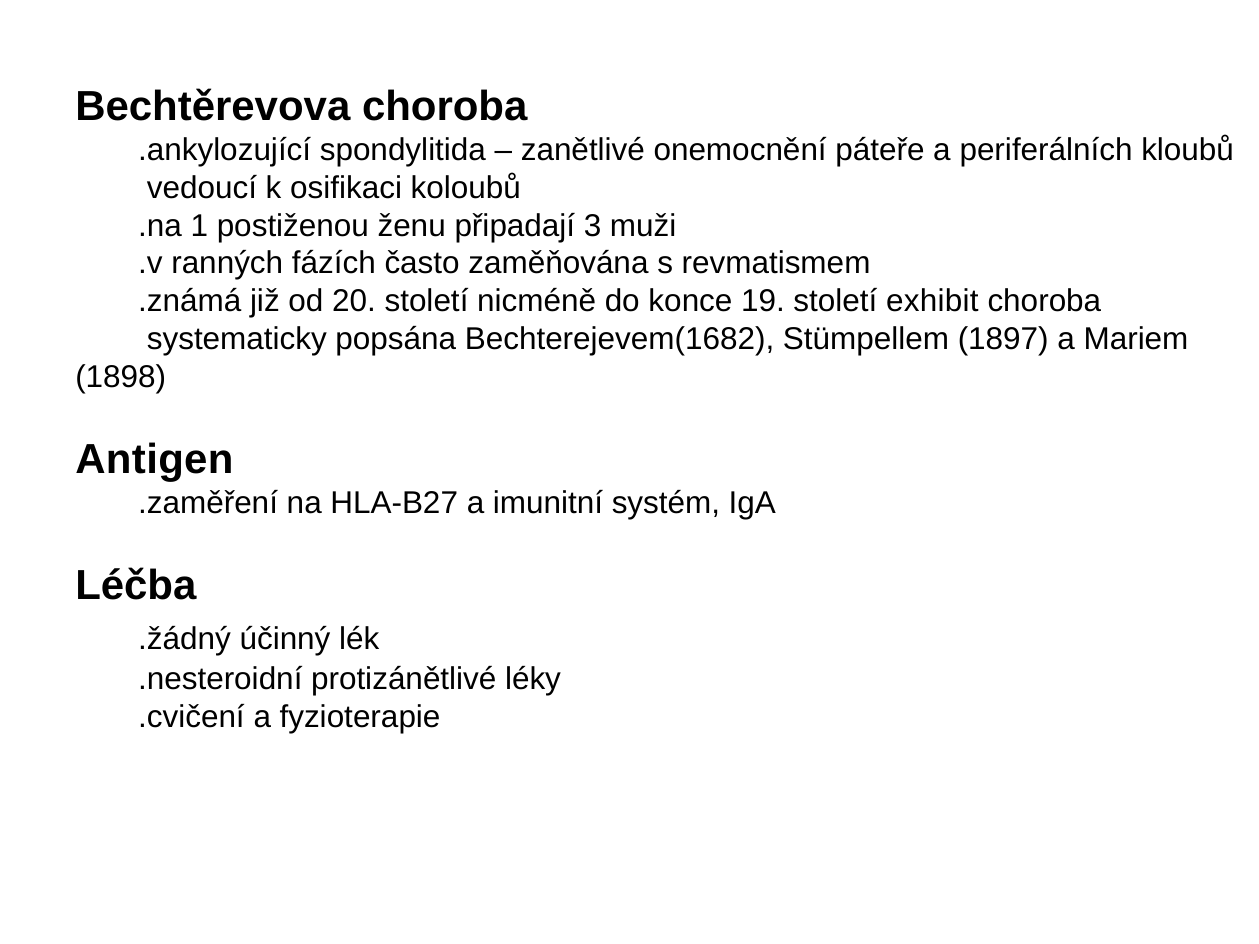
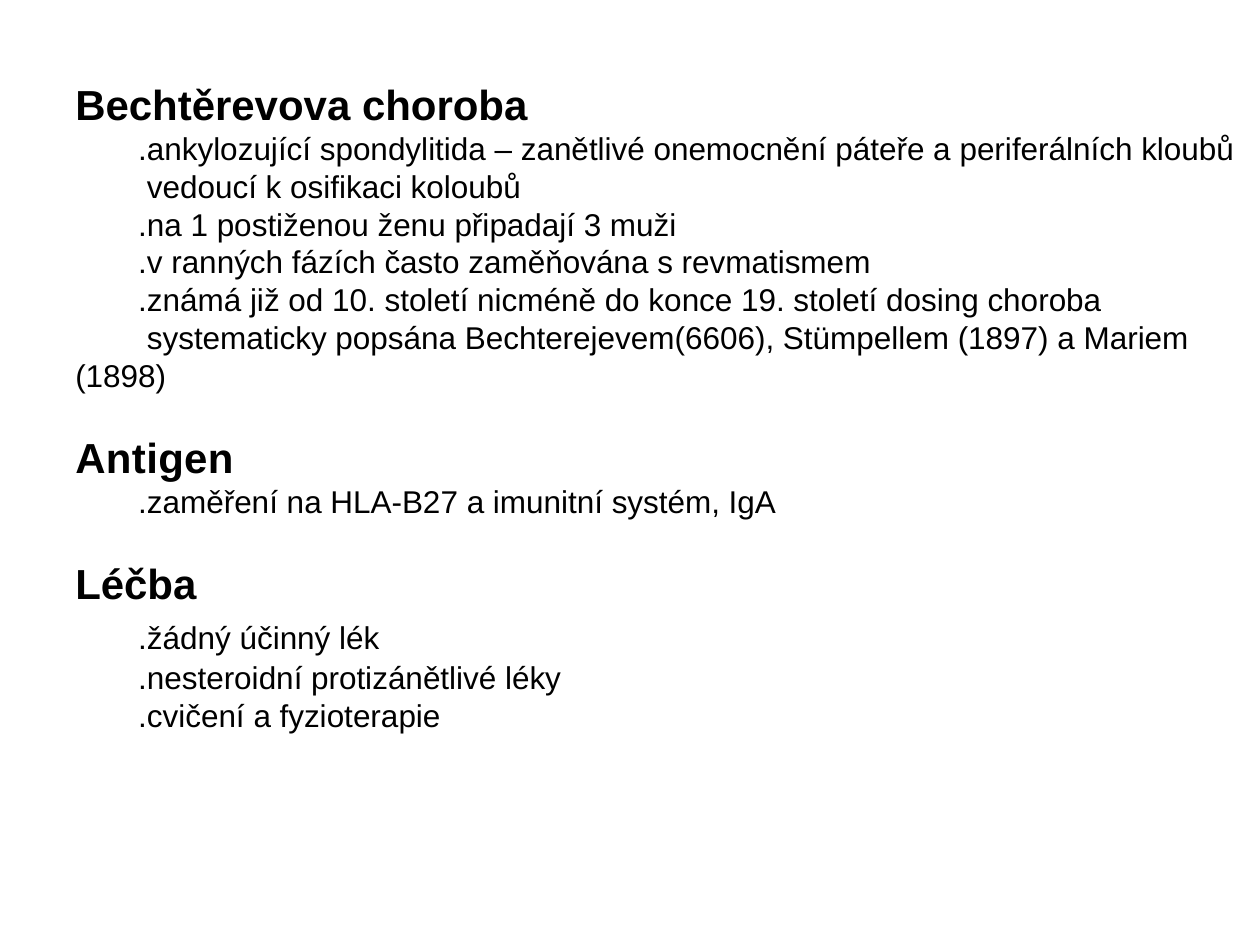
20: 20 -> 10 (354, 301)
exhibit: exhibit -> dosing (932, 301)
Bechterejevem(1682: Bechterejevem(1682 -> Bechterejevem(6606 (620, 339)
